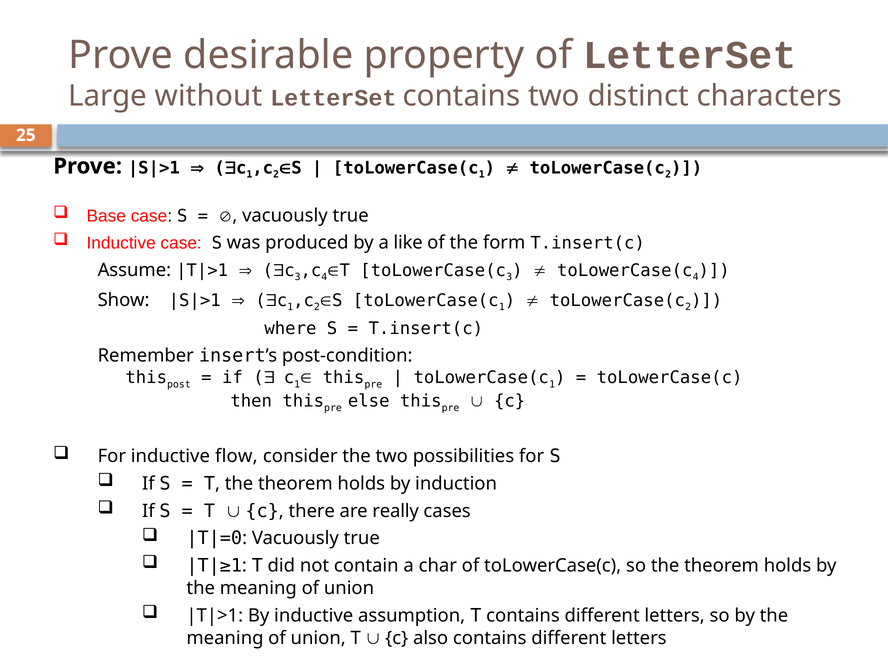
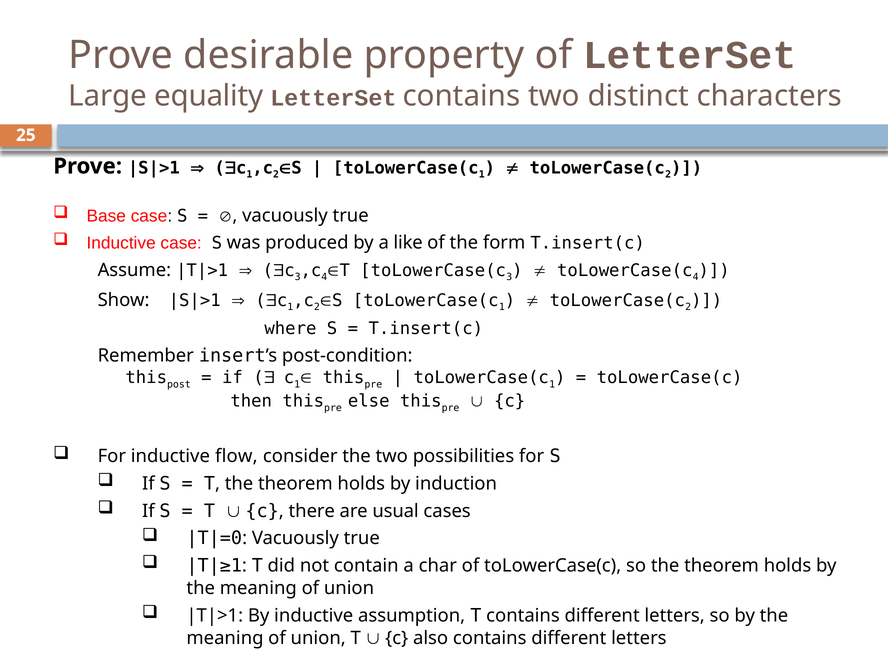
without: without -> equality (209, 96)
really: really -> usual (396, 511)
